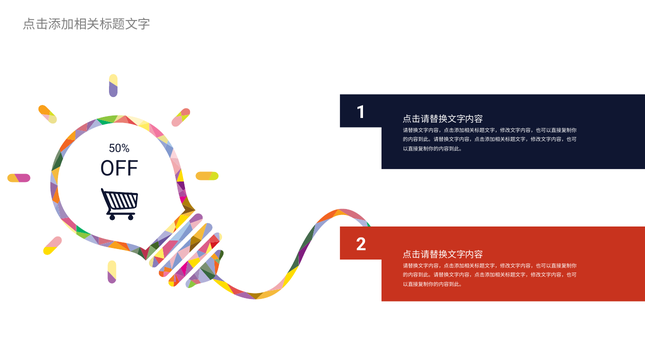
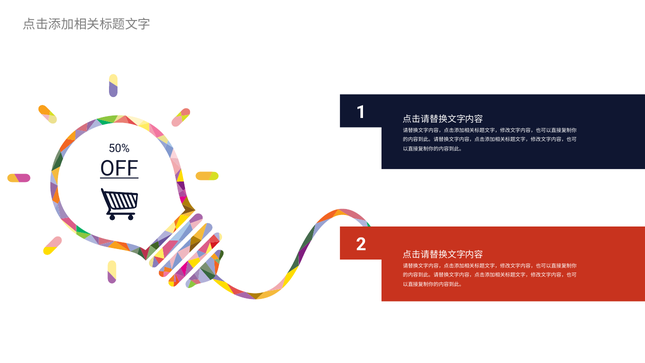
OFF underline: none -> present (119, 169)
